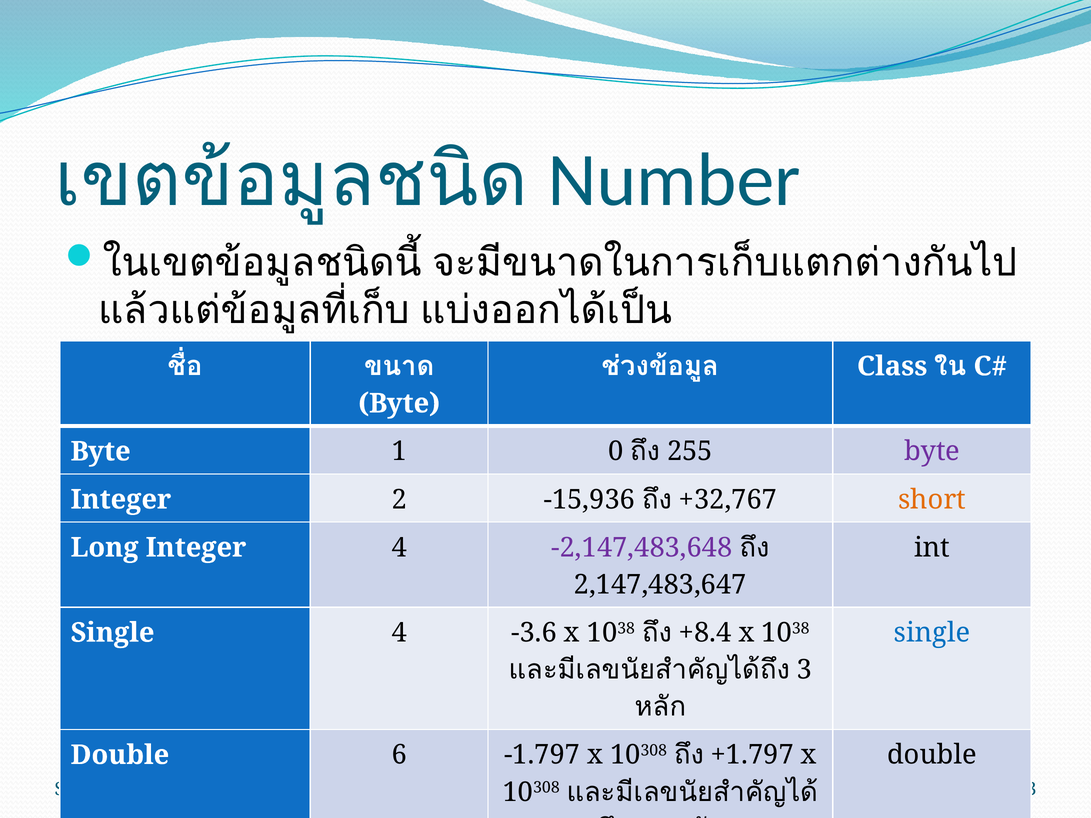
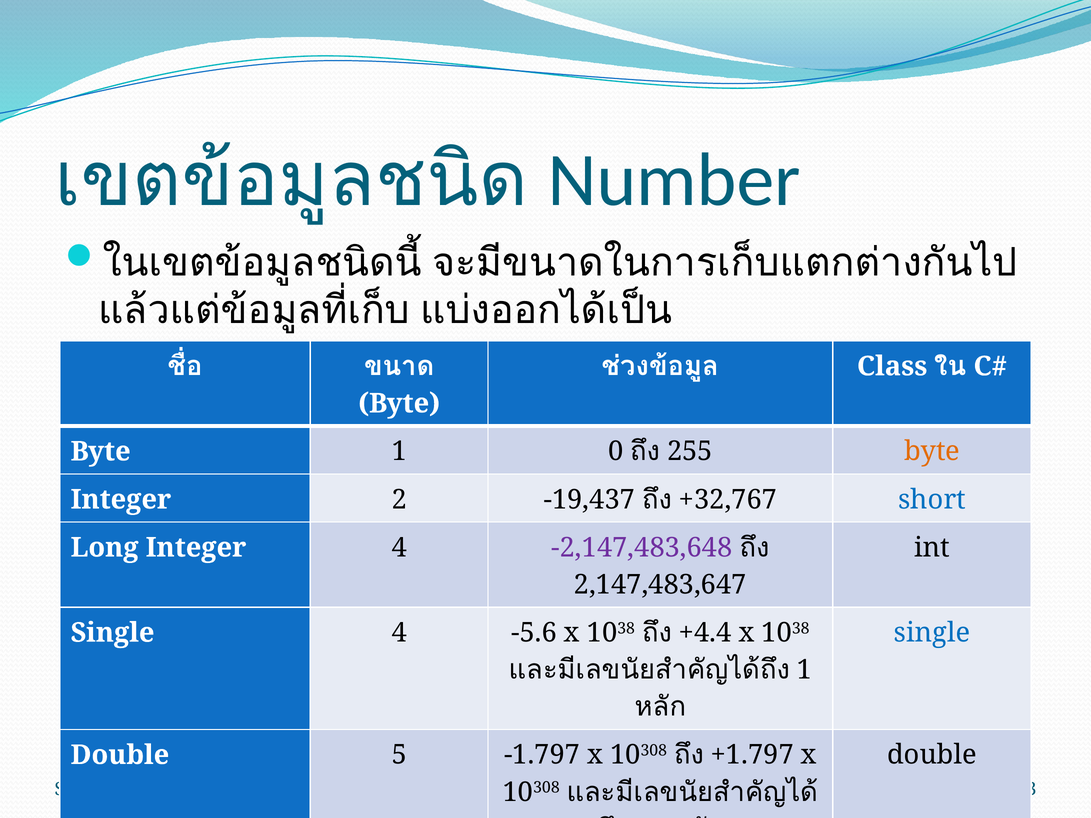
byte colour: purple -> orange (932, 452)
-15,936: -15,936 -> -19,437 (589, 500)
short colour: orange -> blue (932, 500)
-3.6: -3.6 -> -5.6 (534, 633)
+8.4: +8.4 -> +4.4 (705, 633)
3: 3 -> 1 (805, 670)
6: 6 -> 5 (399, 755)
